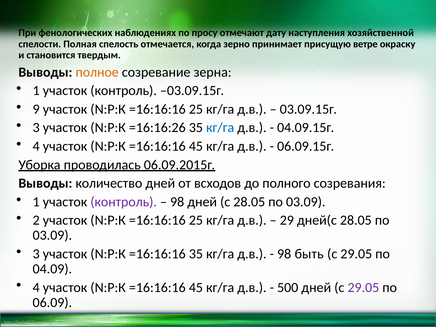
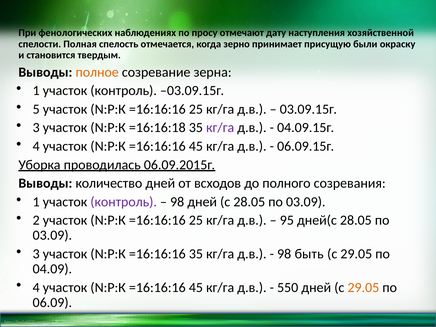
ветре: ветре -> были (365, 44)
9: 9 -> 5 (36, 109)
=16:16:26: =16:16:26 -> =16:16:18 (157, 128)
кг/га colour: blue -> purple (220, 128)
29: 29 -> 95 (287, 220)
500: 500 -> 550 (288, 287)
29.05 colour: purple -> orange (363, 287)
